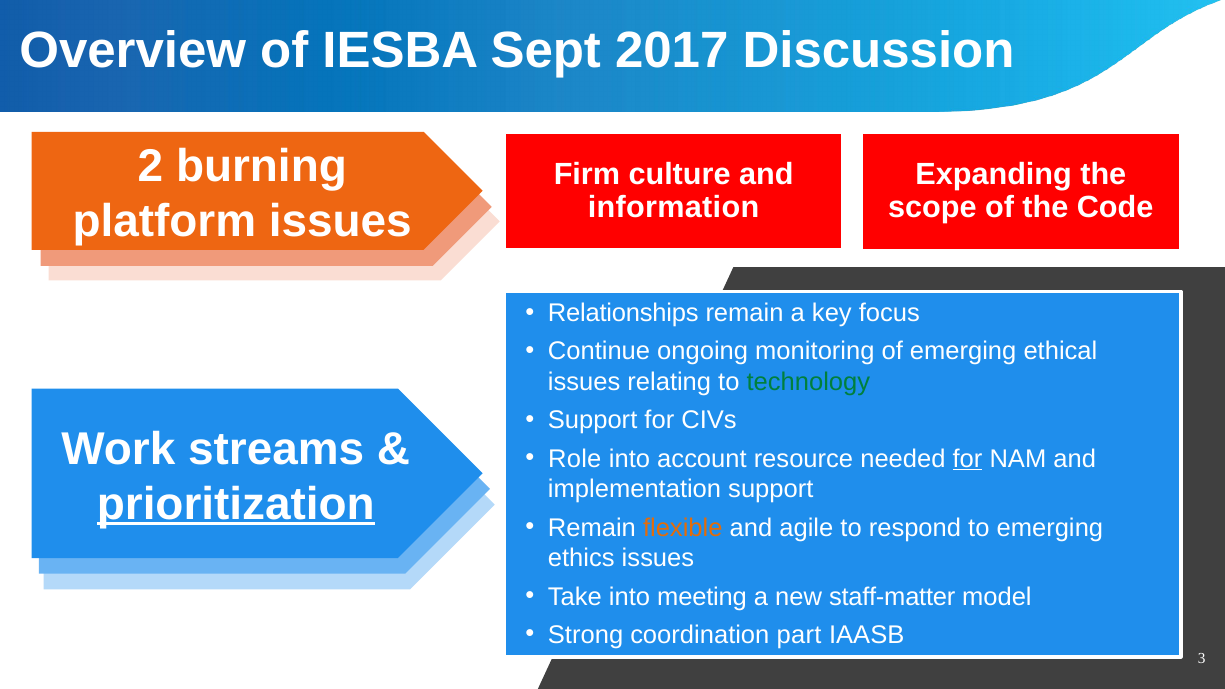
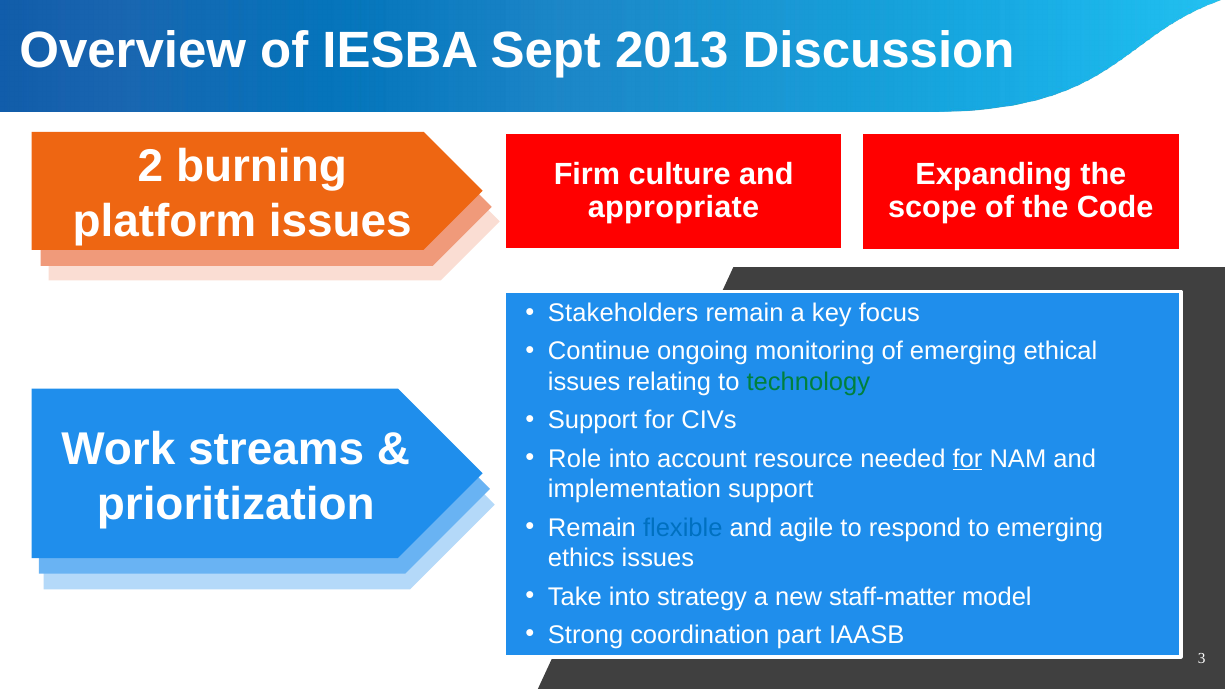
2017: 2017 -> 2013 (672, 50)
information: information -> appropriate (674, 207)
Relationships: Relationships -> Stakeholders (623, 313)
prioritization underline: present -> none (236, 504)
flexible colour: orange -> blue (683, 528)
meeting: meeting -> strategy (702, 597)
